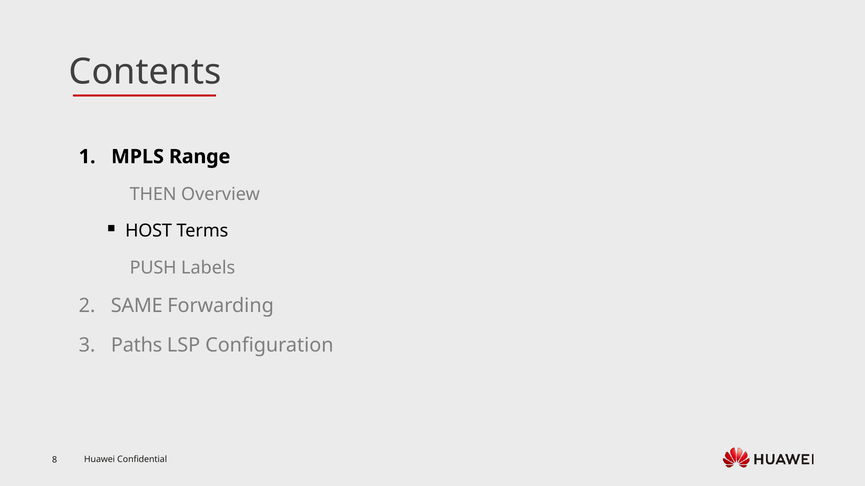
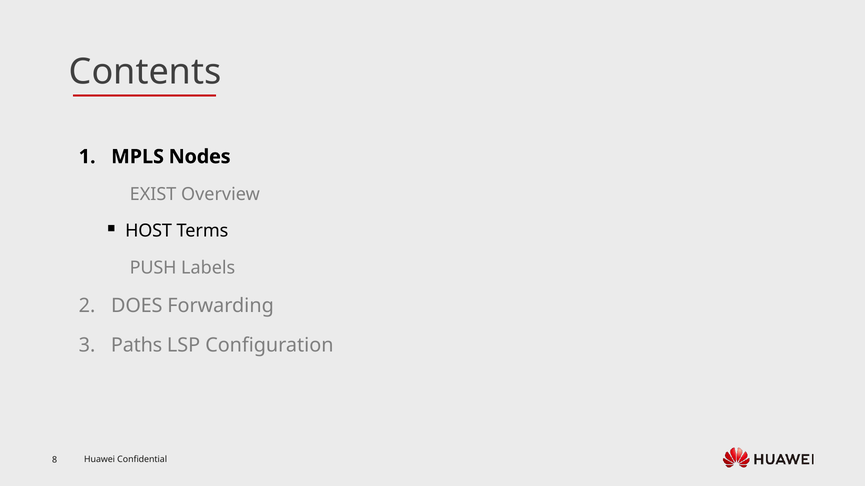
Range: Range -> Nodes (200, 157)
THEN: THEN -> EXIST (153, 195)
SAME: SAME -> DOES (137, 306)
